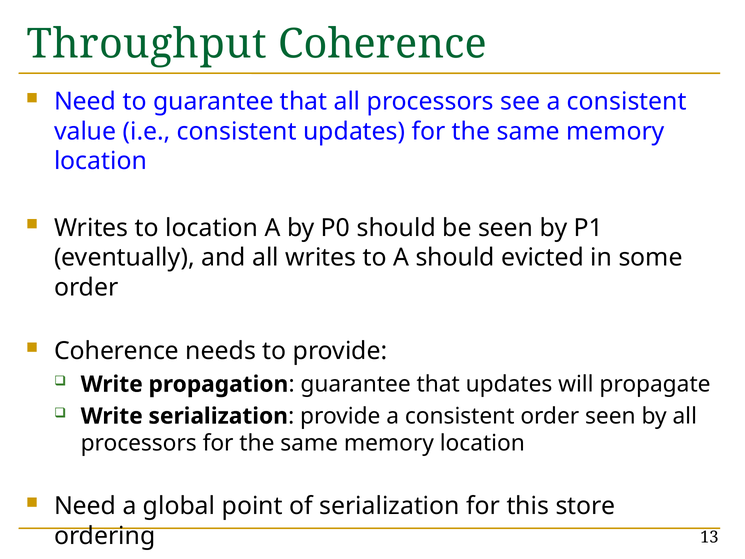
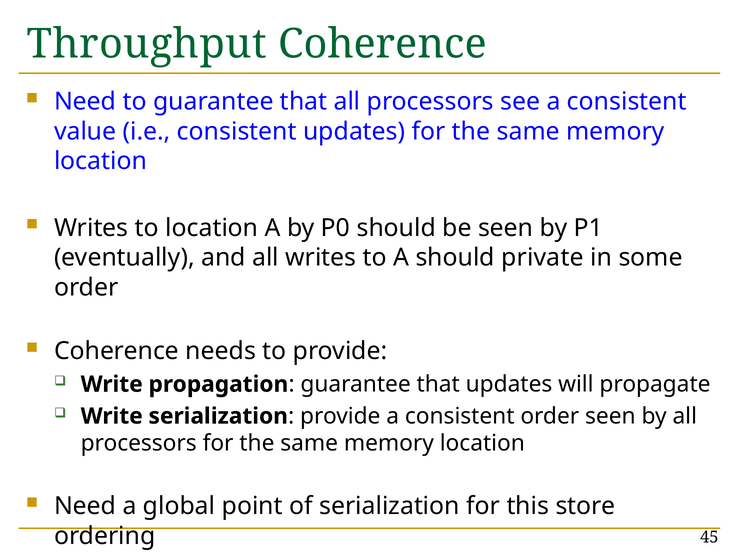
evicted: evicted -> private (542, 258)
13: 13 -> 45 (709, 537)
